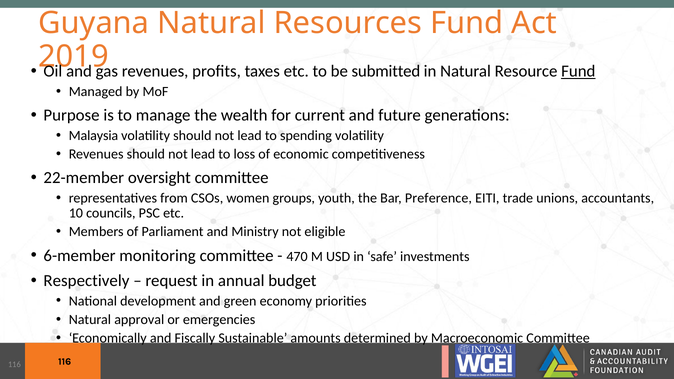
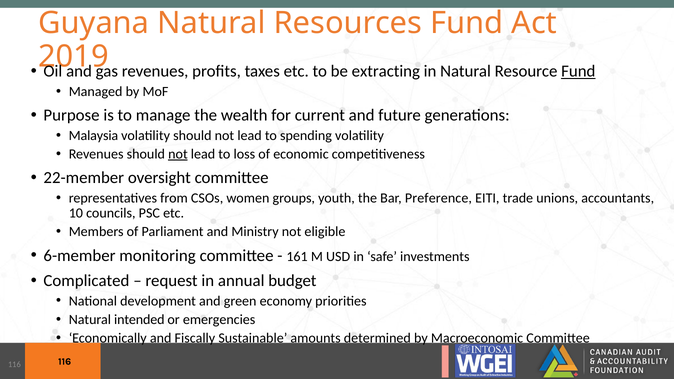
submitted: submitted -> extracting (386, 71)
not underline: none -> present (178, 154)
470: 470 -> 161 (297, 256)
Respectively: Respectively -> Complicated (86, 281)
approval: approval -> intended (139, 320)
